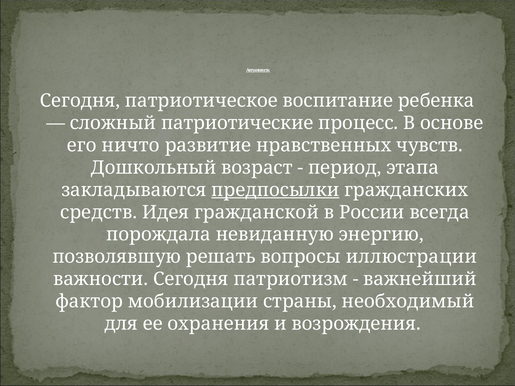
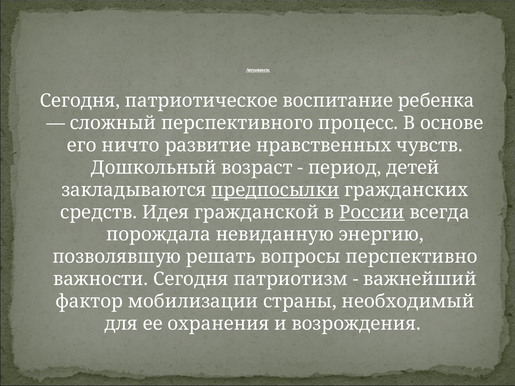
патриотические: патриотические -> перспективного (237, 123)
этапа: этапа -> детей (413, 168)
России underline: none -> present (372, 212)
иллюстрации: иллюстрации -> перспективно (412, 257)
